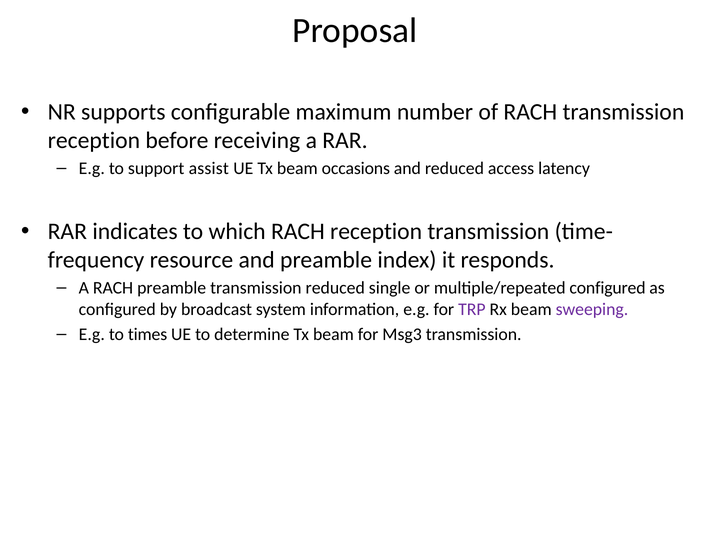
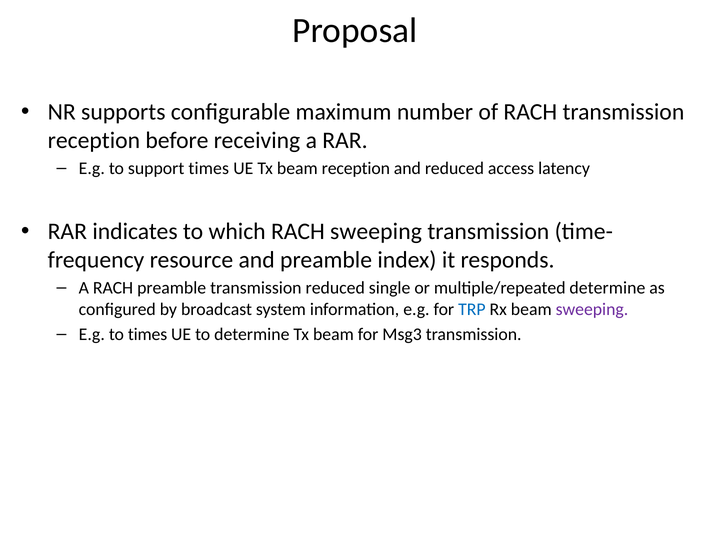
support assist: assist -> times (209, 168)
beam occasions: occasions -> reception (356, 168)
RACH reception: reception -> sweeping (376, 231)
multiple/repeated configured: configured -> determine (607, 288)
TRP colour: purple -> blue (472, 309)
